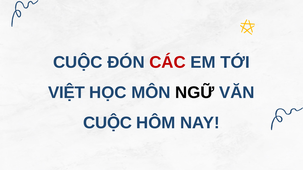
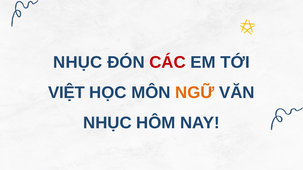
CUỘC: CUỘC -> NHỤC (78, 63)
NGỮ colour: black -> orange (195, 93)
CUỘC: CUỘC -> NHỤC (107, 123)
